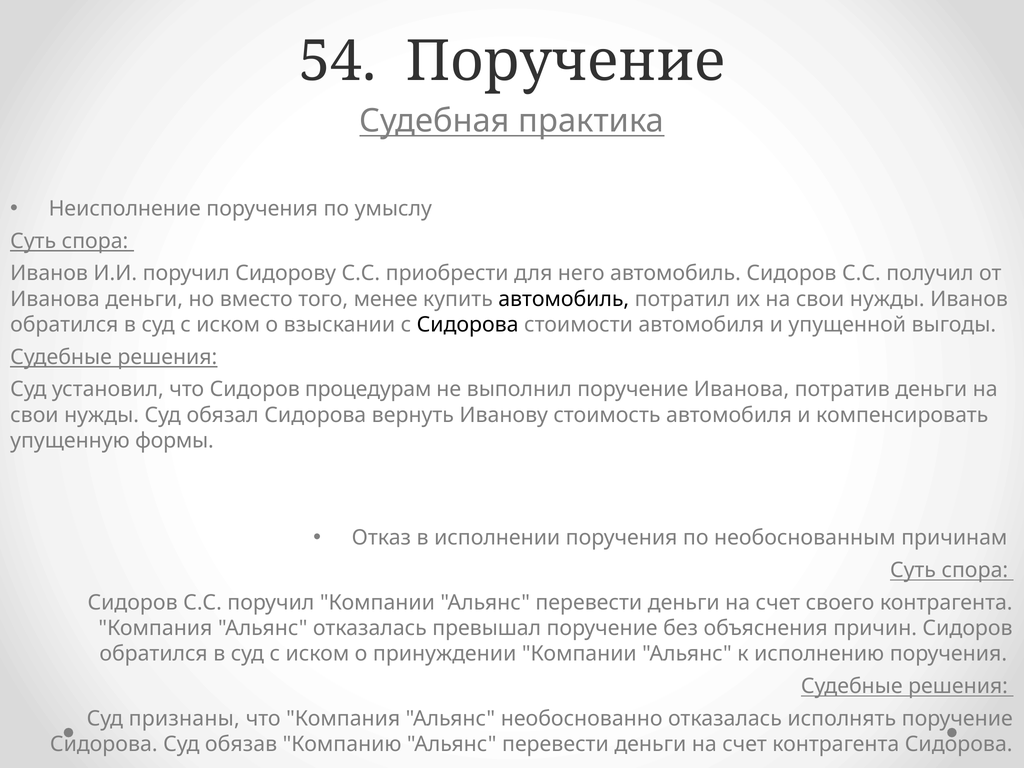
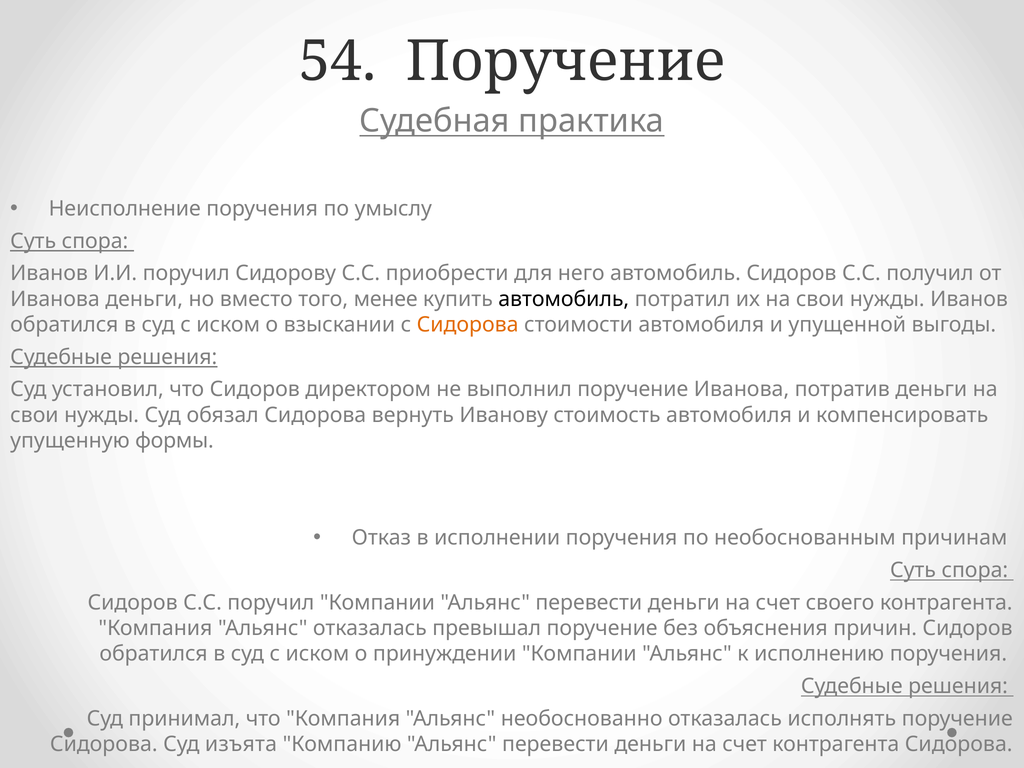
Сидорова colour: black -> orange (468, 325)
процедурам: процедурам -> директором (368, 389)
признаны: признаны -> принимал (184, 719)
обязав: обязав -> изъята (241, 744)
